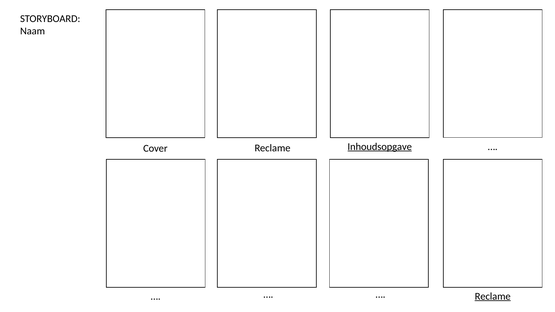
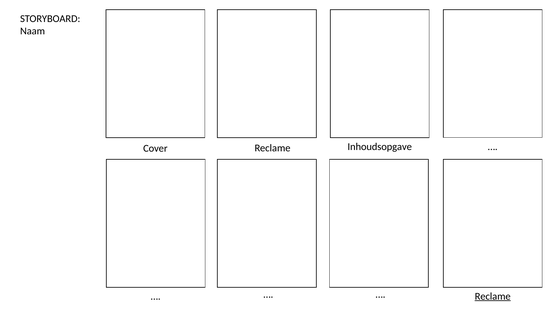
Inhoudsopgave underline: present -> none (380, 147)
